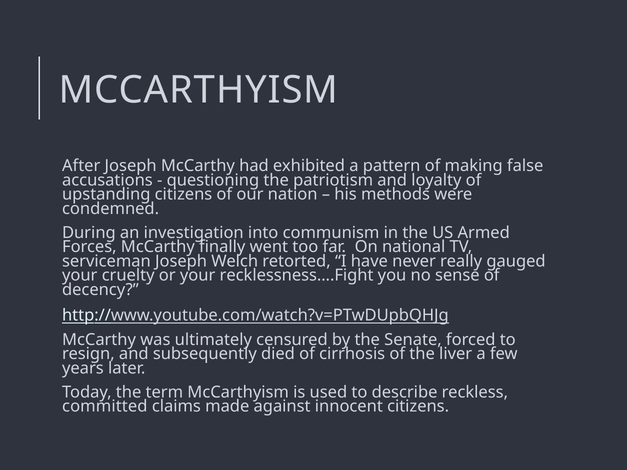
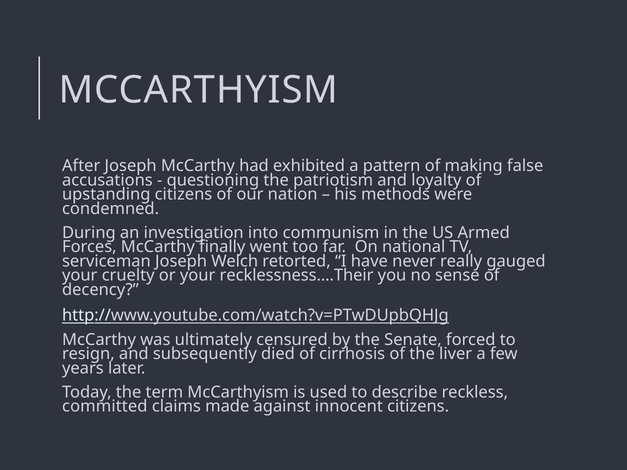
recklessness….Fight: recklessness….Fight -> recklessness….Their (297, 276)
